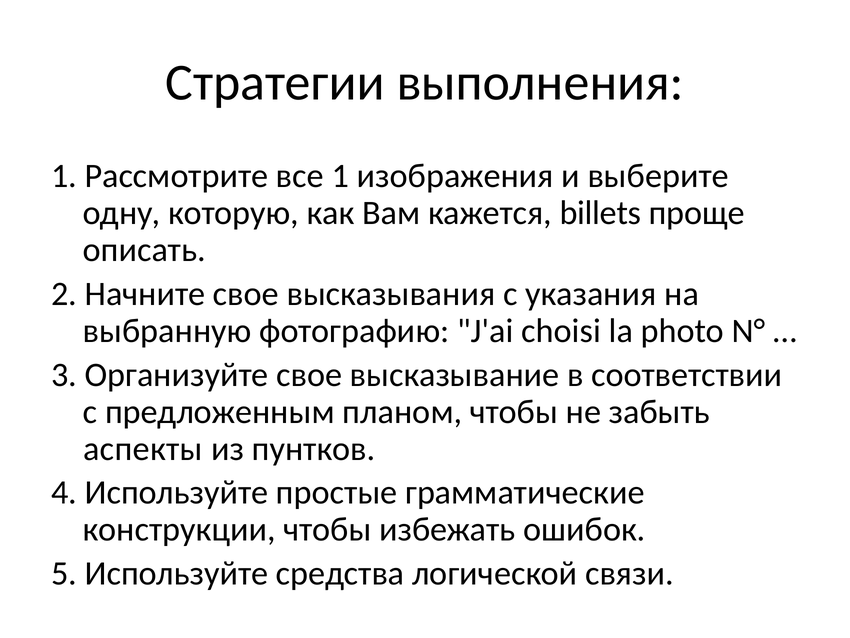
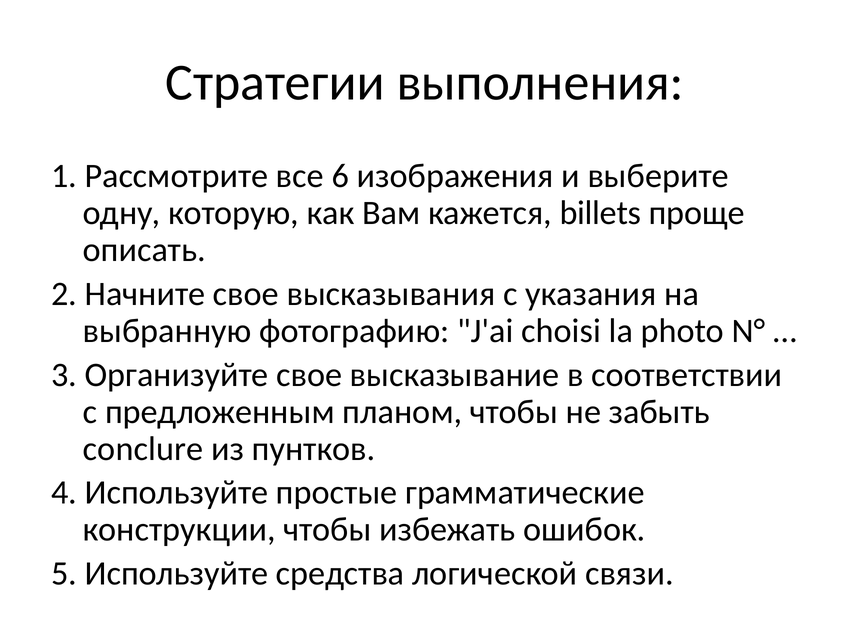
все 1: 1 -> 6 (340, 176)
аспекты: аспекты -> conclure (143, 448)
